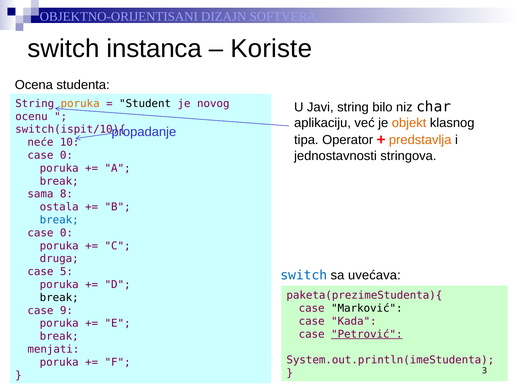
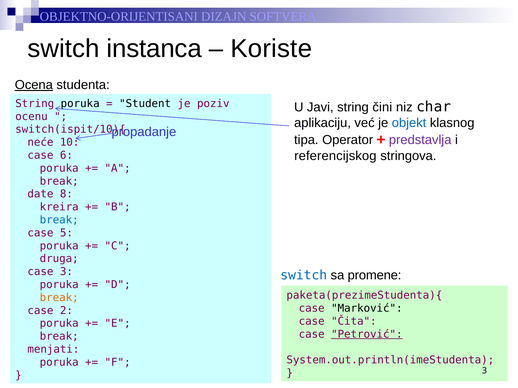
Ocena underline: none -> present (34, 85)
poruka colour: orange -> black (80, 104)
novog: novog -> poziv (213, 104)
bilo: bilo -> čini (382, 107)
objekt colour: orange -> blue (409, 123)
predstavlja colour: orange -> purple (420, 140)
jednostavnosti: jednostavnosti -> referencijskog (335, 156)
0: 0 -> 6 (66, 155)
sama: sama -> date (40, 194)
ostala: ostala -> kreira (59, 207)
0: 0 -> 5 (66, 233)
case 5: 5 -> 3 (66, 272)
uvećava: uvećava -> promene (375, 276)
break colour: black -> orange (59, 298)
9: 9 -> 2 (66, 311)
Kada: Kada -> Čita (354, 322)
